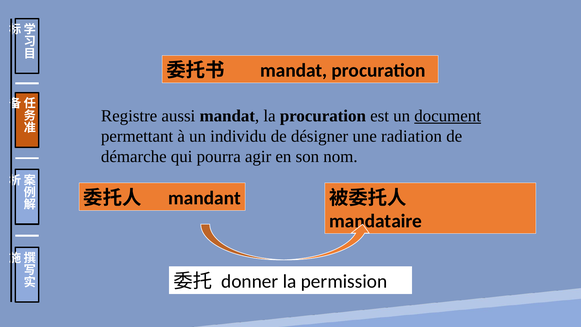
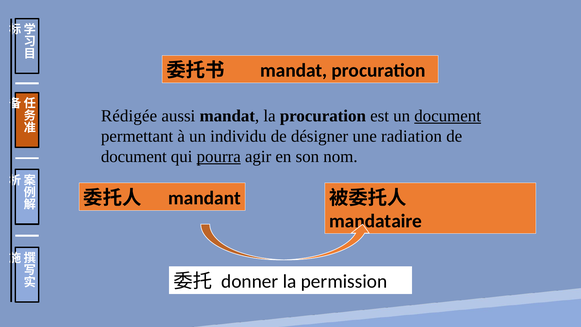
Registre: Registre -> Rédigée (129, 116)
démarche: démarche -> document (134, 157)
pourra underline: none -> present (219, 157)
